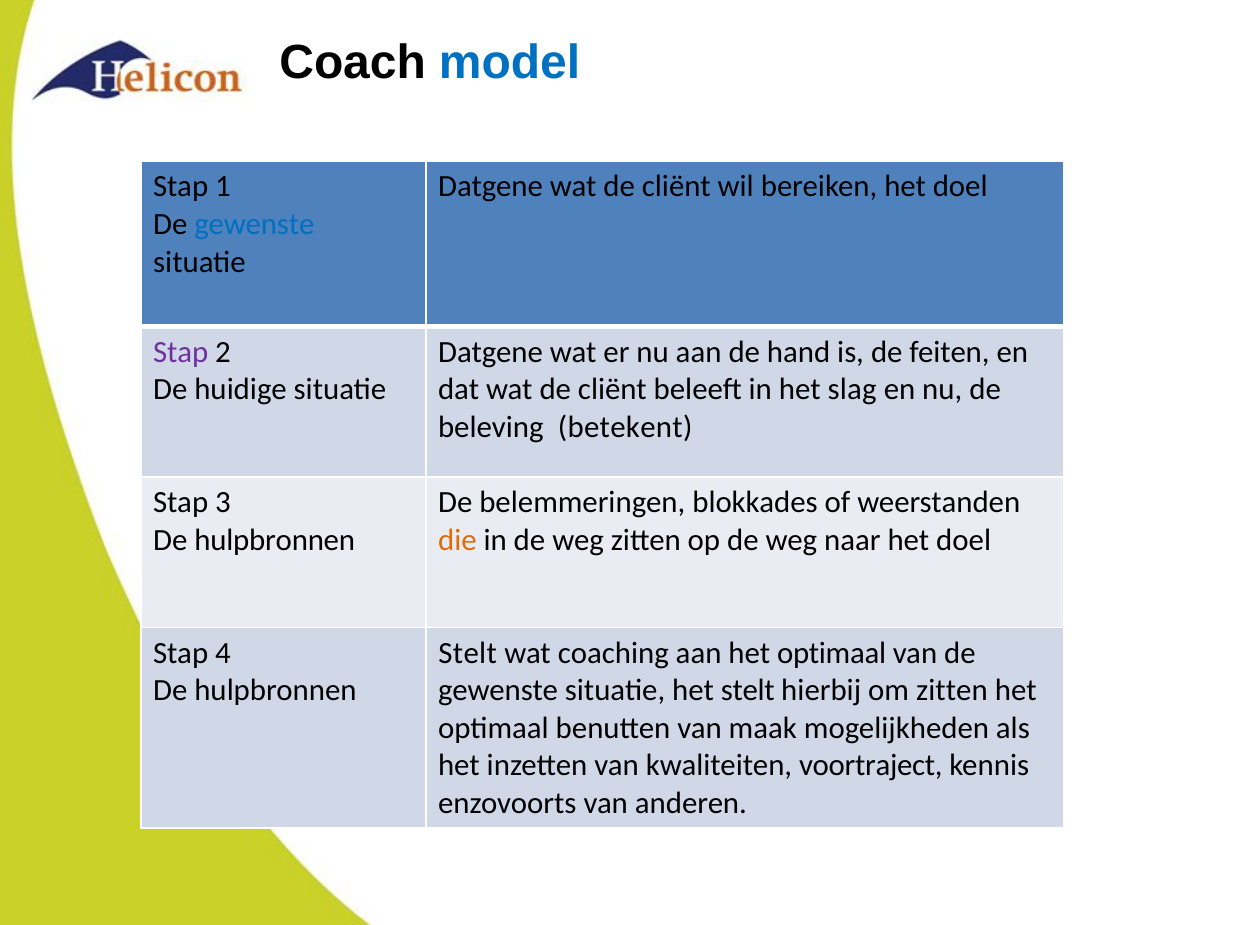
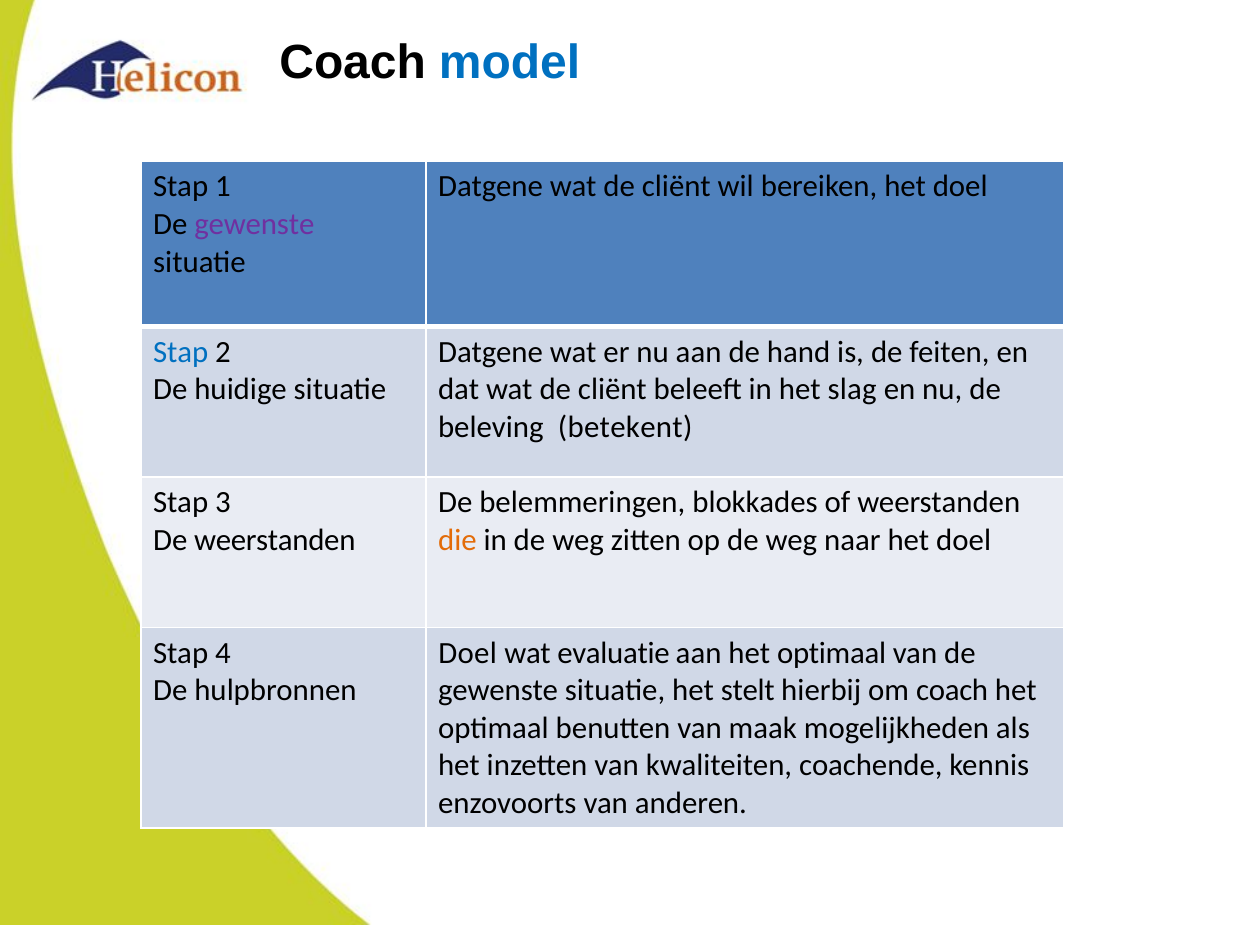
gewenste colour: blue -> purple (254, 225)
Stap colour: purple -> blue (181, 352)
hulpbronnen: hulpbronnen -> weerstanden (275, 540)
Stelt: Stelt -> Doel (468, 653)
coaching: coaching -> evaluatie (614, 653)
om zitten: zitten -> coach (952, 691)
voortraject: voortraject -> coachende (871, 766)
